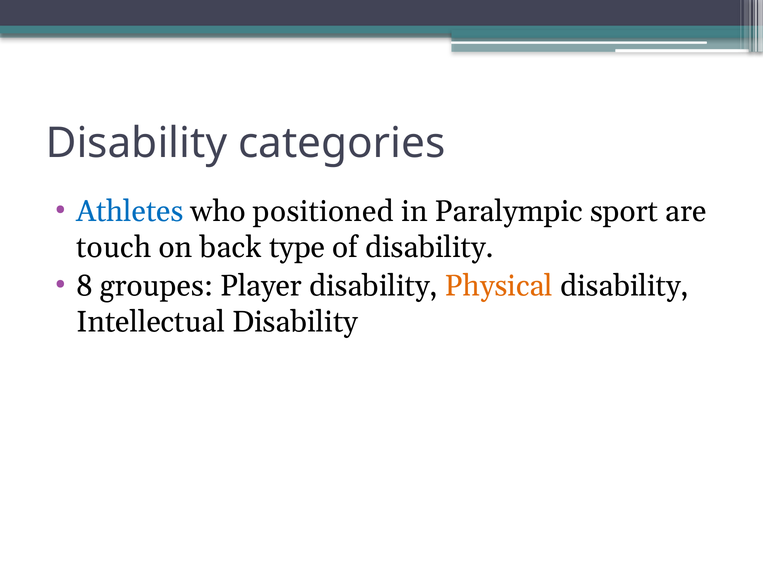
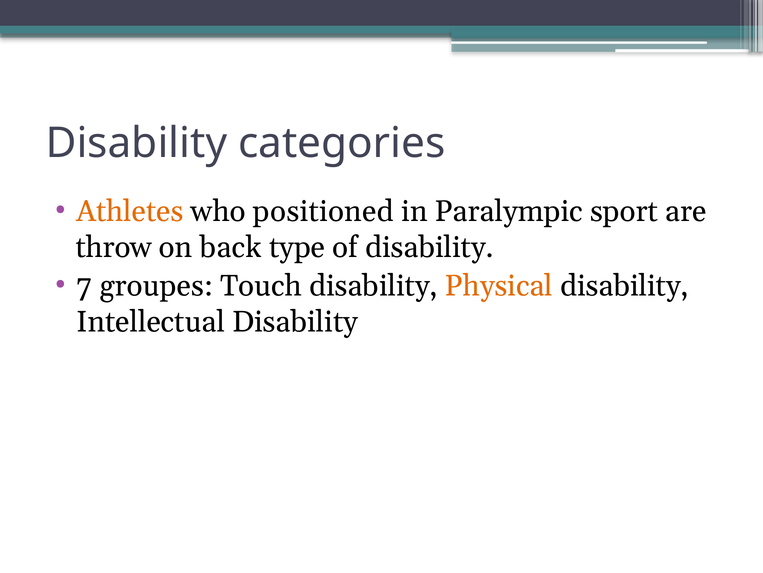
Athletes colour: blue -> orange (130, 211)
touch: touch -> throw (114, 247)
8: 8 -> 7 (84, 286)
Player: Player -> Touch (261, 286)
